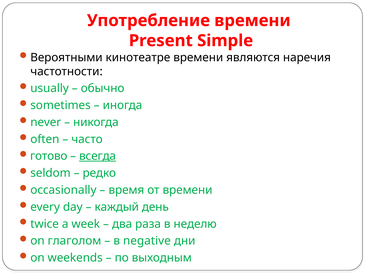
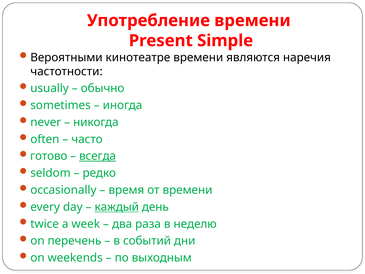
каждый underline: none -> present (117, 207)
глаголом: глаголом -> перечень (74, 241)
negative: negative -> событий (147, 241)
